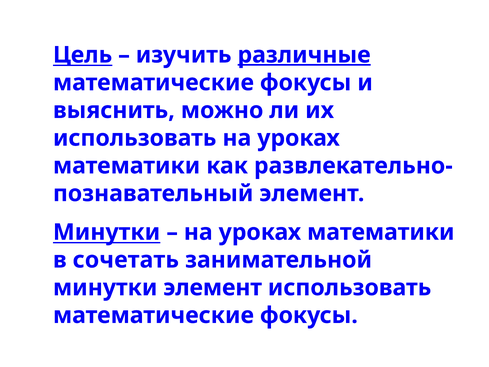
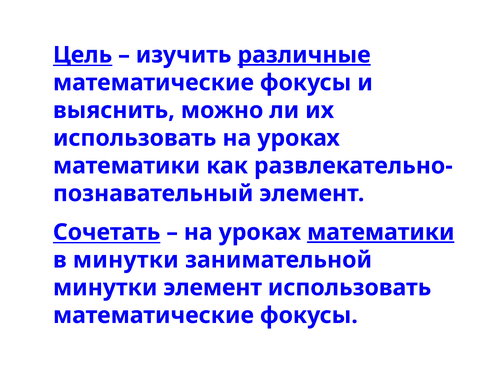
Минутки: Минутки -> Сочетать (107, 232)
математики underline: none -> present (381, 232)
в сочетать: сочетать -> минутки (126, 260)
